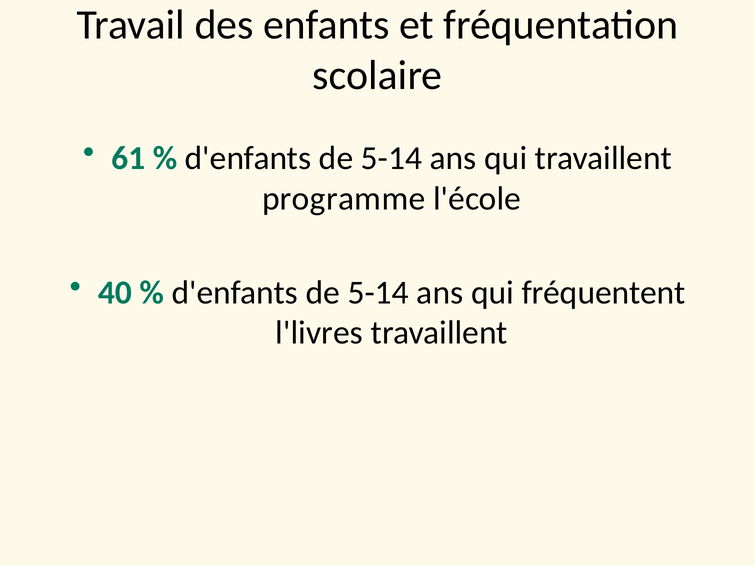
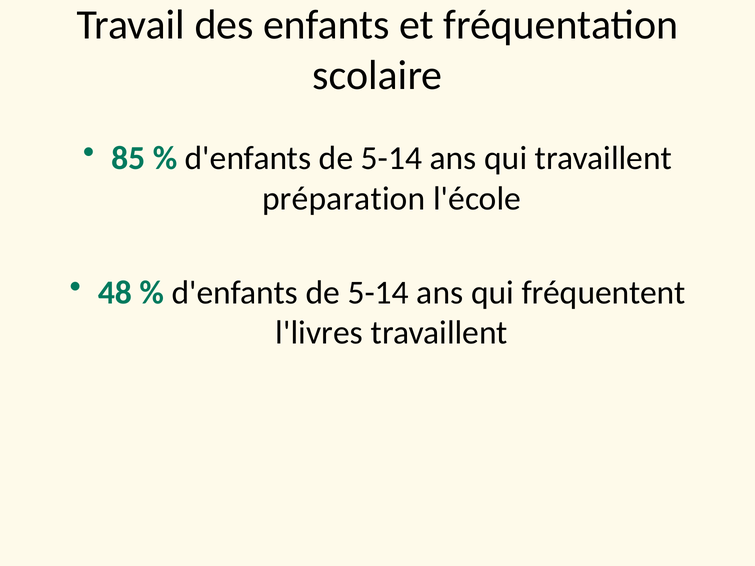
61: 61 -> 85 (128, 158)
programme: programme -> préparation (344, 199)
40: 40 -> 48 (115, 293)
